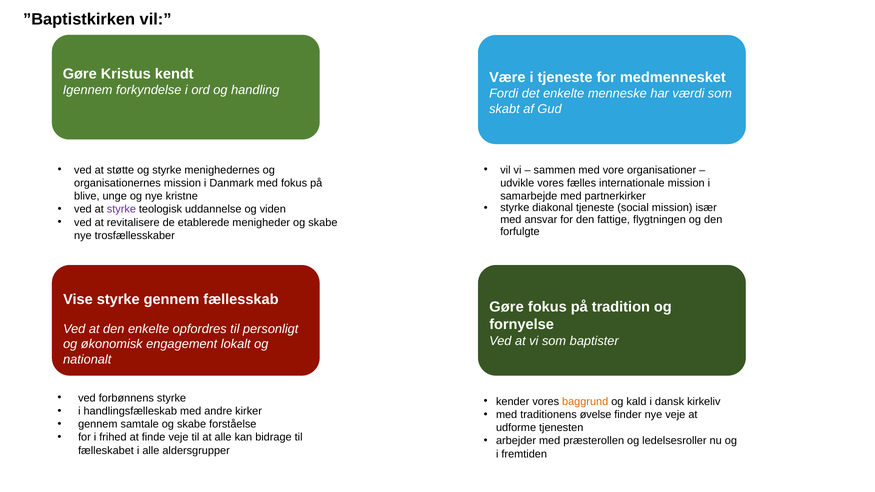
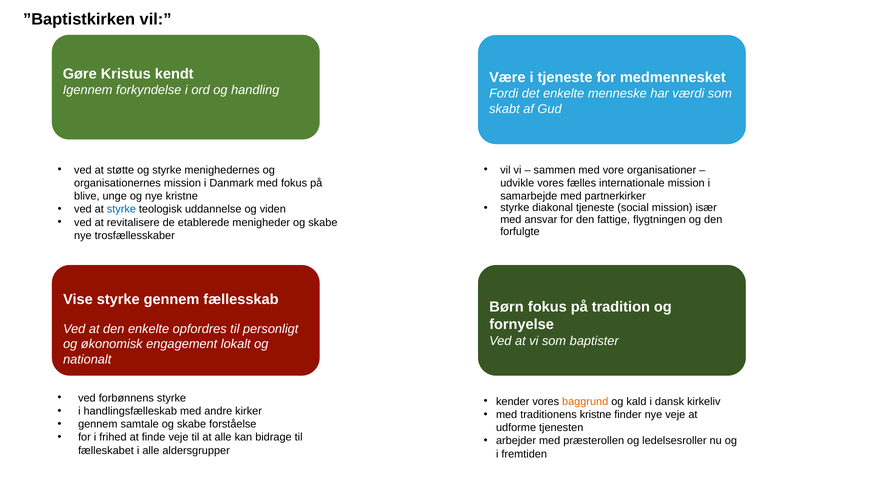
styrke colour: purple -> blue (121, 209)
Gøre: Gøre -> Børn (507, 307)
traditionens øvelse: øvelse -> kristne (596, 415)
